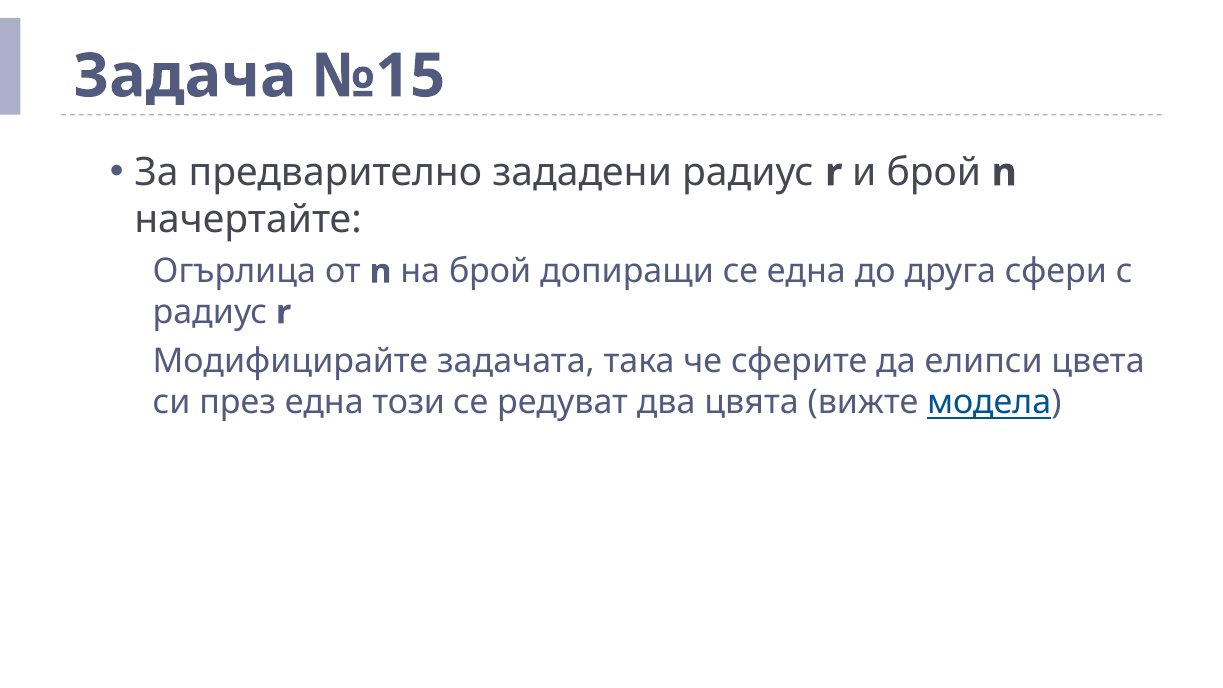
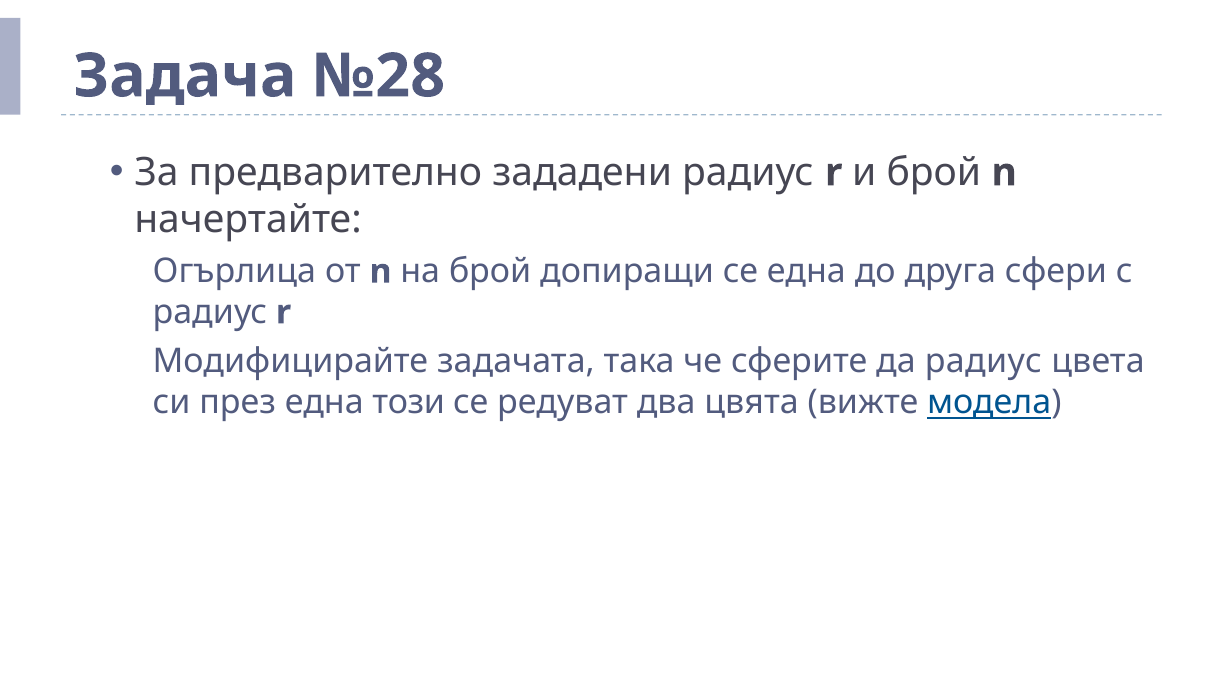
№15: №15 -> №28 (379, 76)
да елипси: елипси -> радиус (983, 362)
